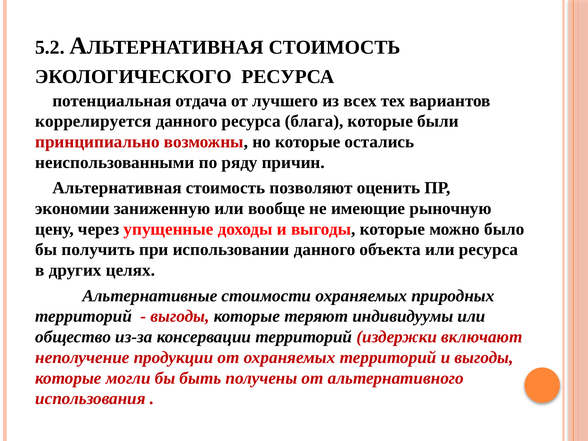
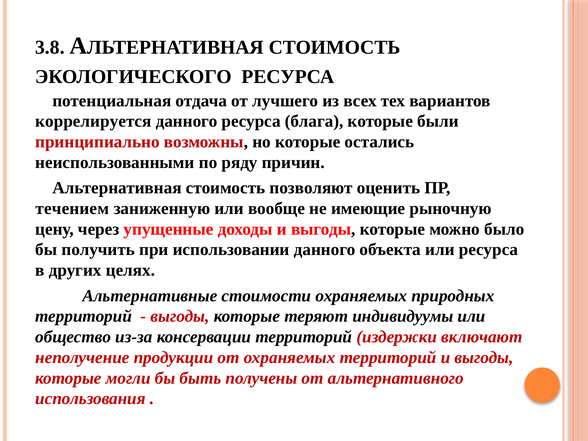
5.2: 5.2 -> 3.8 (50, 47)
экономии: экономии -> течением (72, 208)
